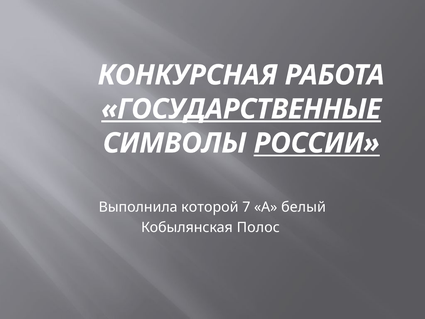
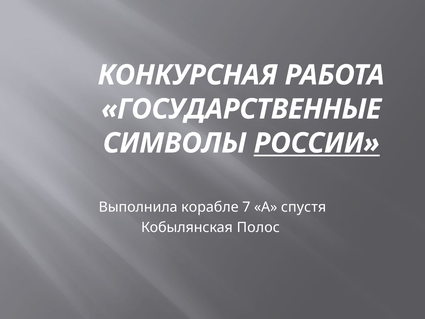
ГОСУДАРСТВЕННЫЕ underline: present -> none (241, 109)
которой: которой -> корабле (210, 207)
белый: белый -> спустя (304, 207)
